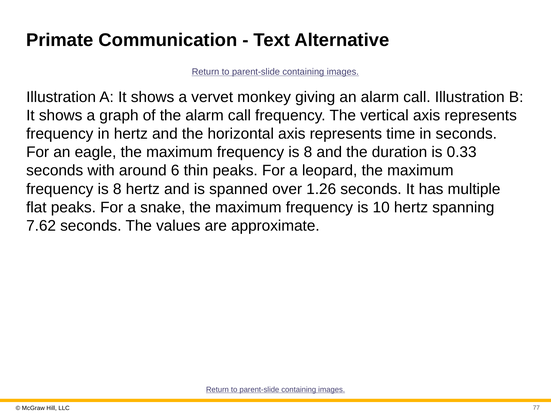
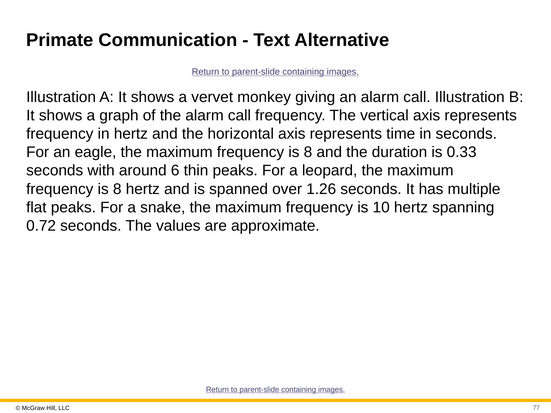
7.62: 7.62 -> 0.72 (41, 226)
